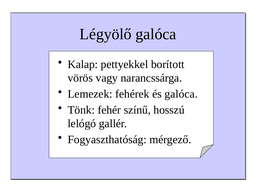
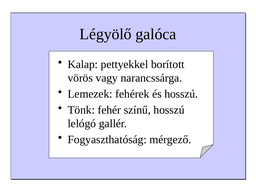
és galóca: galóca -> hosszú (181, 94)
